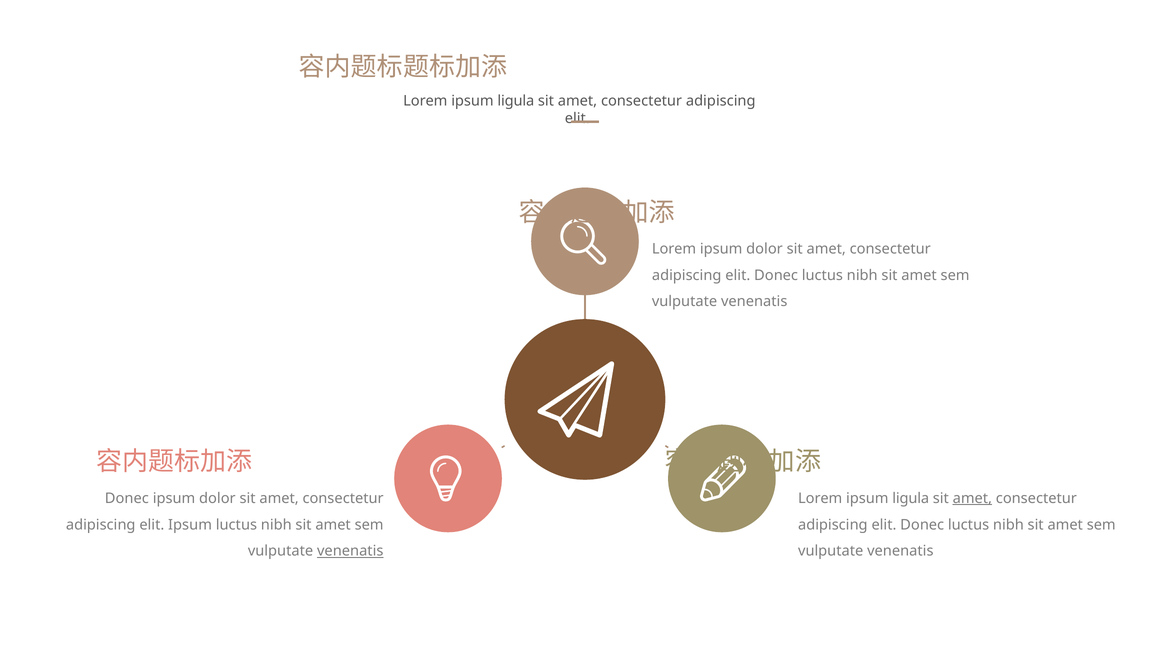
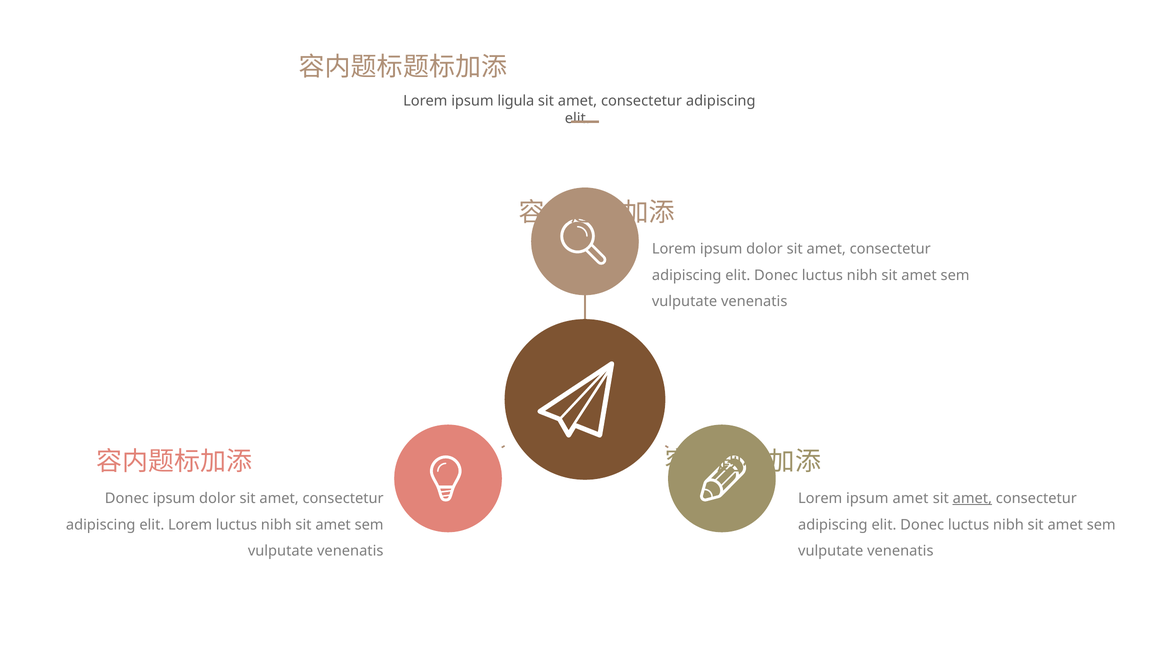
ligula: ligula -> amet (911, 498)
elit Ipsum: Ipsum -> Lorem (190, 525)
venenatis underline: present -> none (350, 551)
